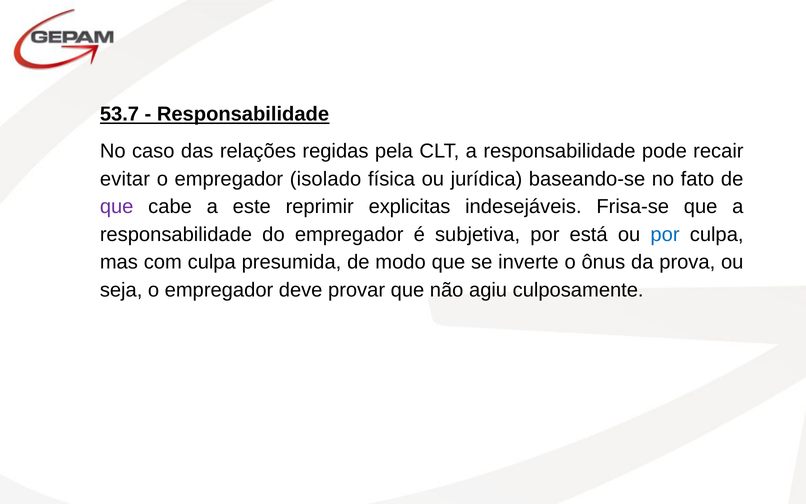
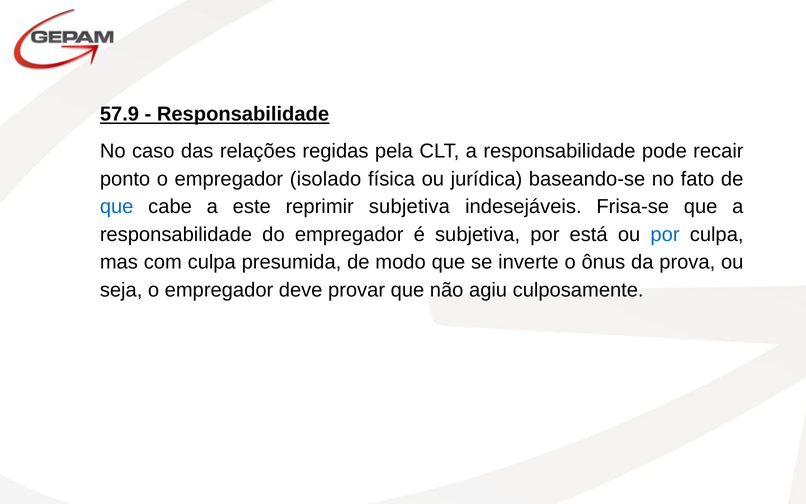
53.7: 53.7 -> 57.9 (119, 114)
evitar: evitar -> ponto (125, 179)
que colour: purple -> blue (117, 207)
reprimir explicitas: explicitas -> subjetiva (409, 207)
